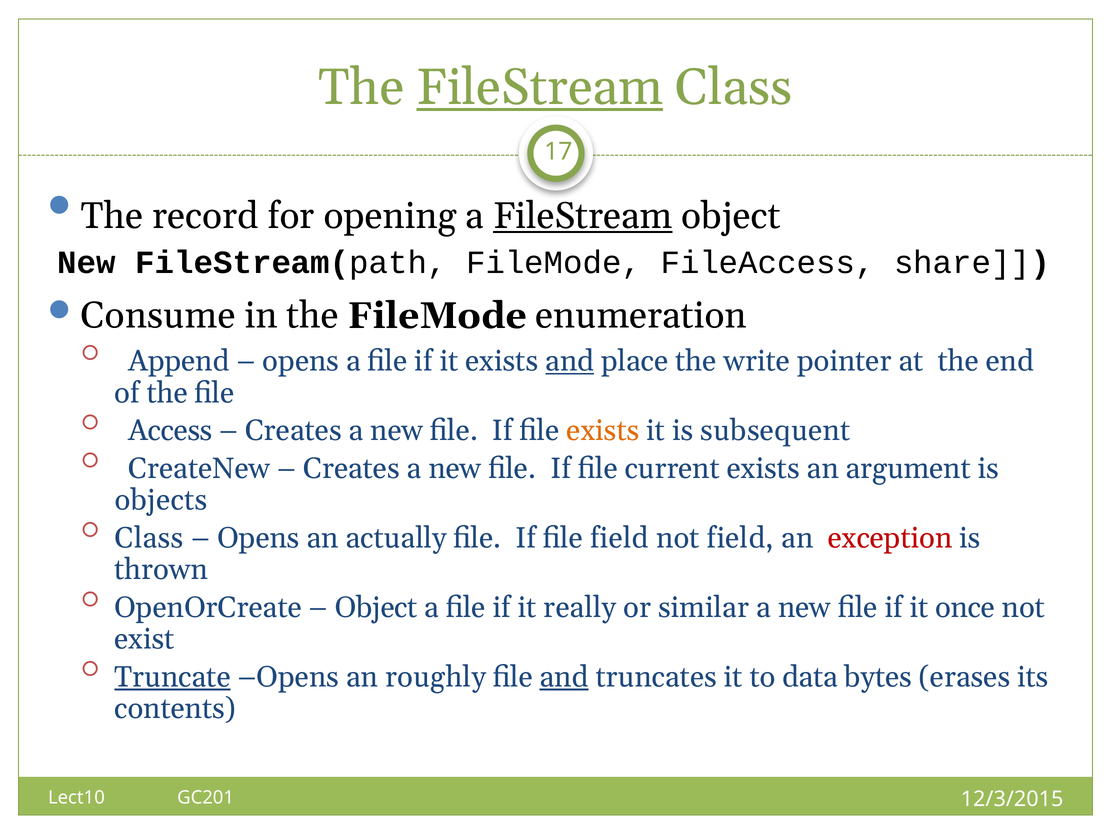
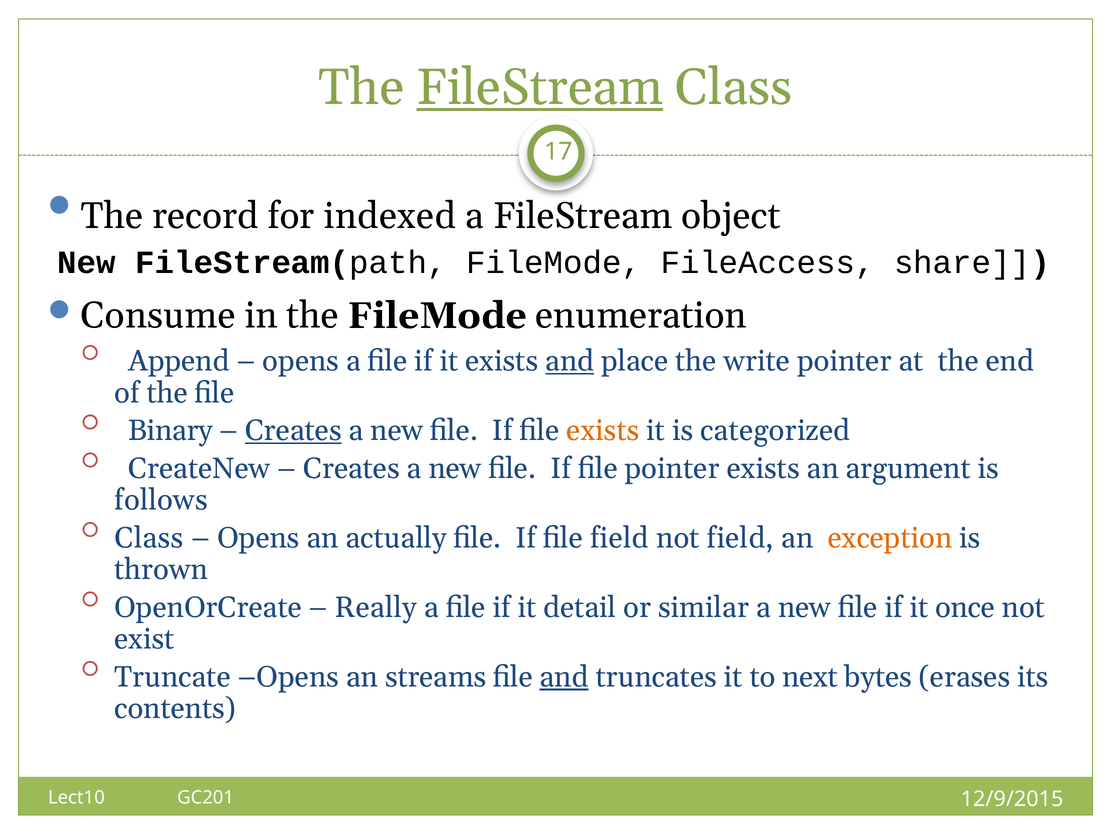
opening: opening -> indexed (390, 216)
FileStream underline: present -> none (583, 216)
Access: Access -> Binary (170, 431)
Creates underline: none -> present (293, 431)
subsequent: subsequent -> categorized (775, 431)
file current: current -> pointer (672, 468)
objects: objects -> follows (161, 500)
exception colour: red -> orange (890, 538)
Object: Object -> Really (376, 607)
really: really -> detail (580, 607)
Truncate underline: present -> none (173, 677)
roughly: roughly -> streams (436, 677)
data: data -> next (810, 677)
12/3/2015: 12/3/2015 -> 12/9/2015 (1012, 799)
